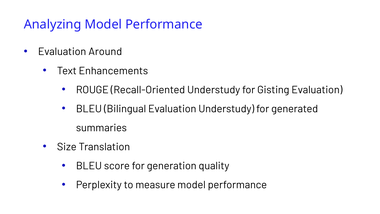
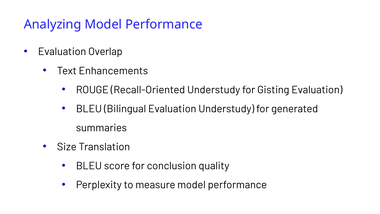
Around: Around -> Overlap (105, 52)
generation: generation -> conclusion (172, 166)
